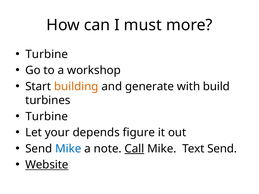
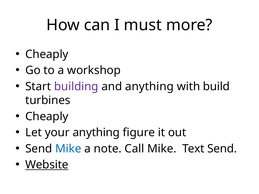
Turbine: Turbine -> Cheaply (47, 54)
building colour: orange -> purple (76, 87)
and generate: generate -> anything (149, 87)
Turbine: Turbine -> Cheaply (47, 117)
your depends: depends -> anything (96, 133)
Call underline: present -> none (134, 149)
